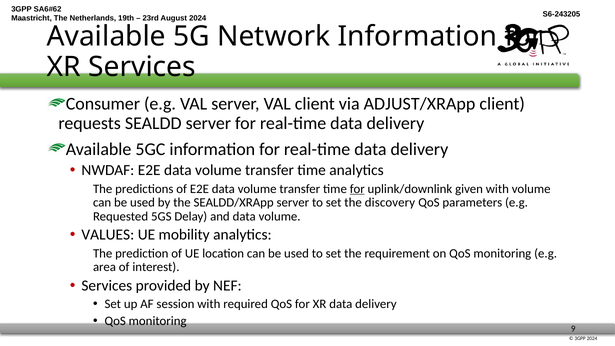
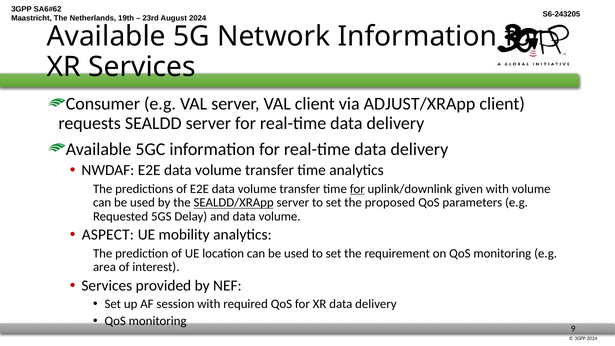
SEALDD/XRApp underline: none -> present (234, 203)
discovery: discovery -> proposed (390, 203)
VALUES: VALUES -> ASPECT (108, 235)
